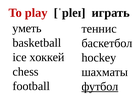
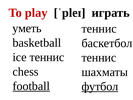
ice хоккей: хоккей -> теннис (47, 57)
hockey: hockey -> теннис (99, 57)
football underline: none -> present (31, 86)
